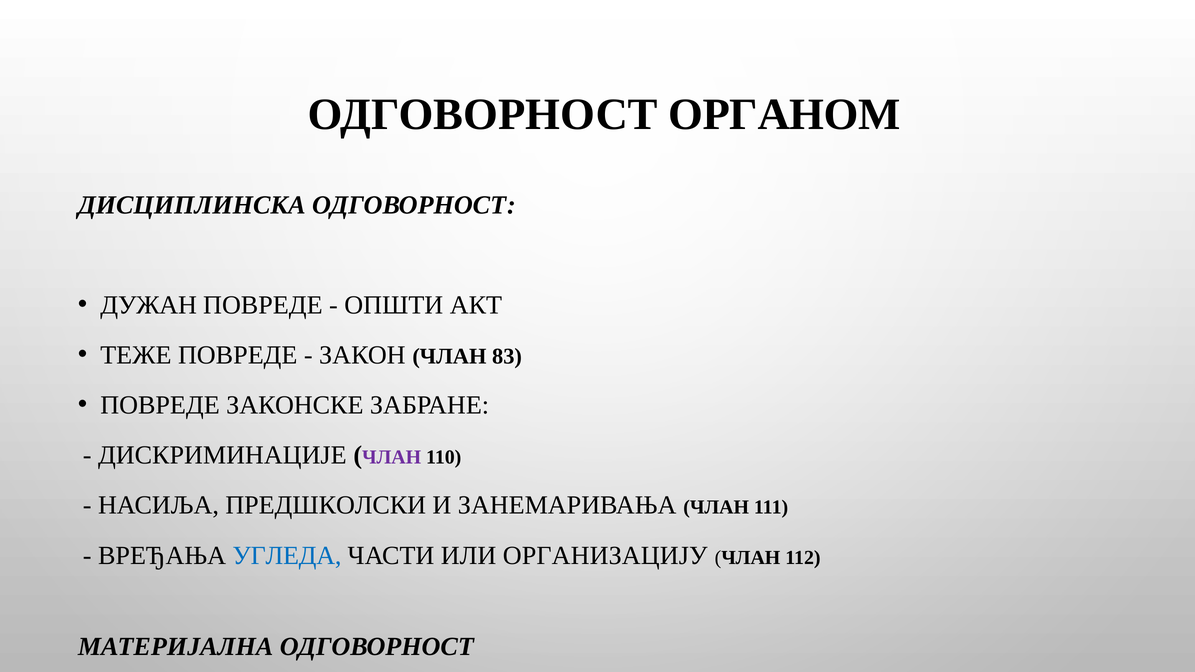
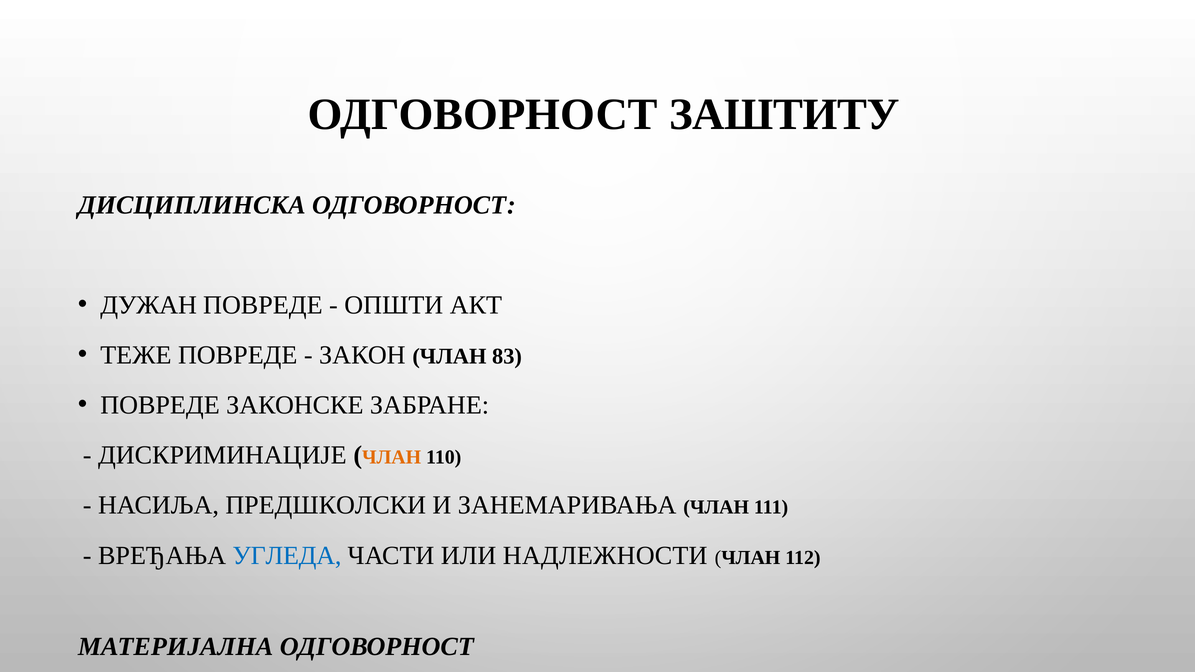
ОРГАНОМ: ОРГАНОМ -> ЗАШТИТУ (784, 115)
ЧЛАН colour: purple -> orange (392, 457)
ОРГАНИЗАЦИЈУ: ОРГАНИЗАЦИЈУ -> НАДЛЕЖНОСТИ (605, 556)
